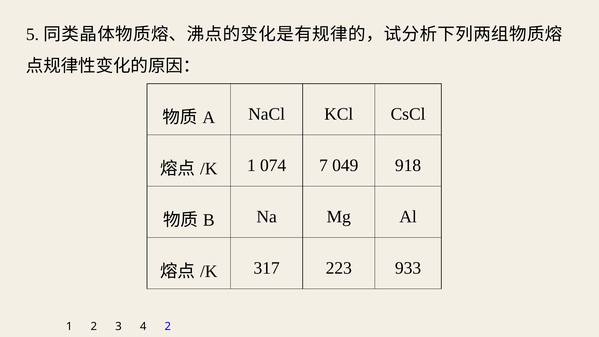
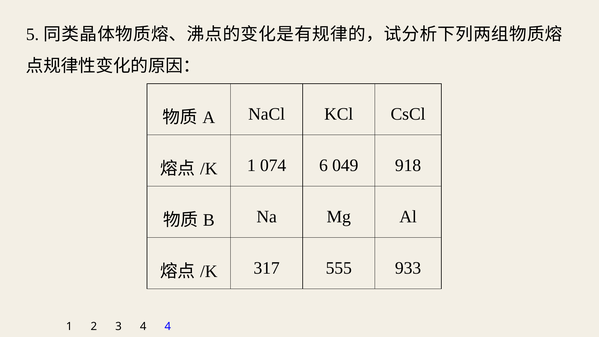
7: 7 -> 6 (324, 166)
223: 223 -> 555 (339, 268)
4 2: 2 -> 4 (168, 326)
